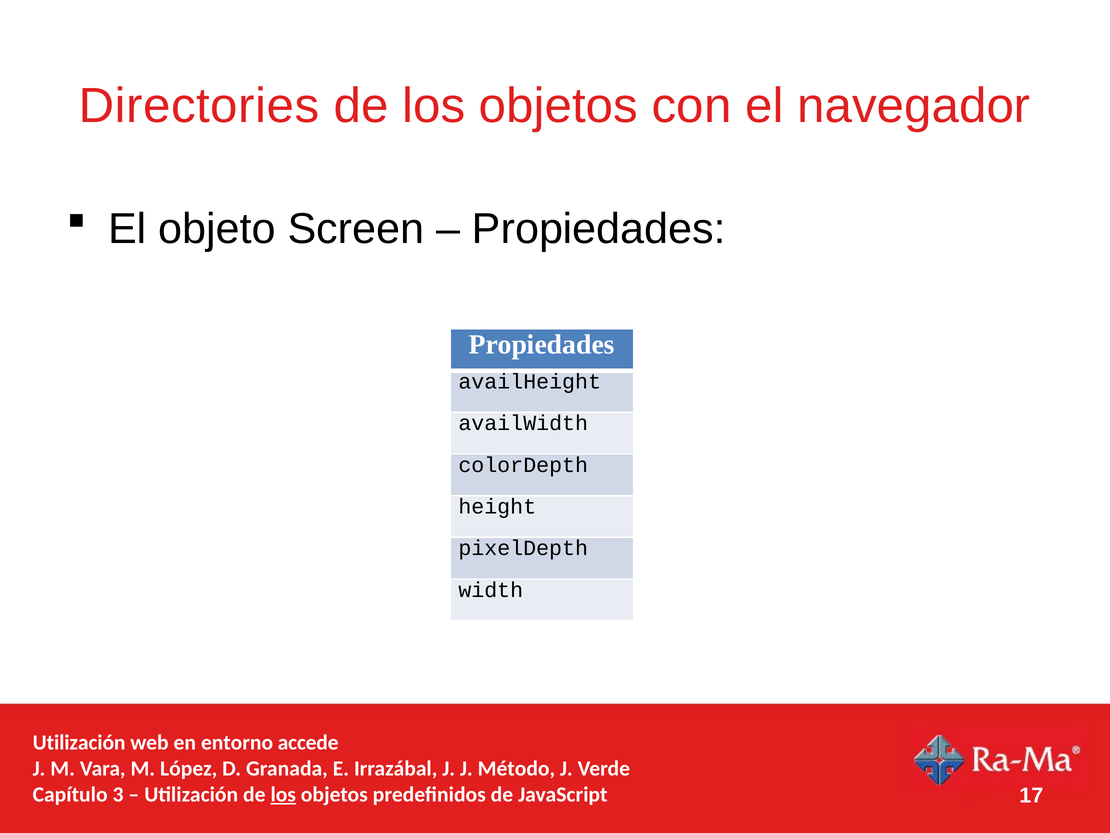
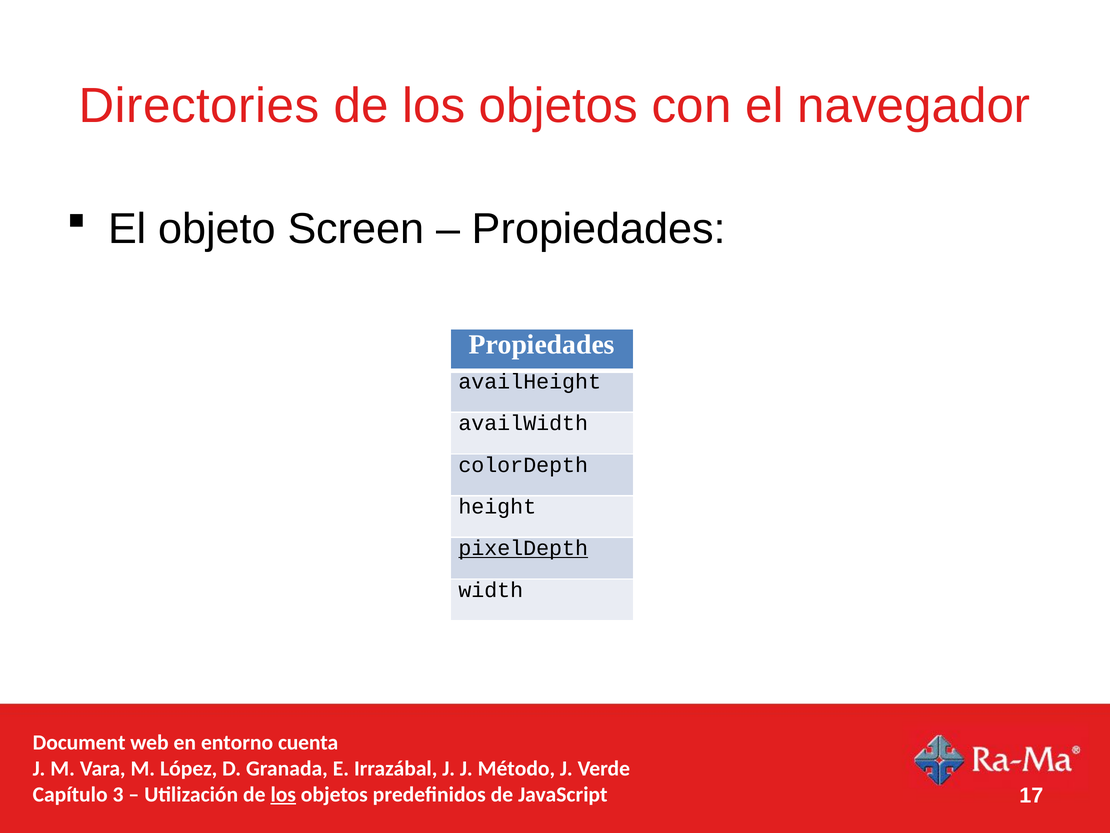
pixelDepth underline: none -> present (523, 548)
Utilización: Utilización -> Document (79, 742)
accede: accede -> cuenta (308, 742)
